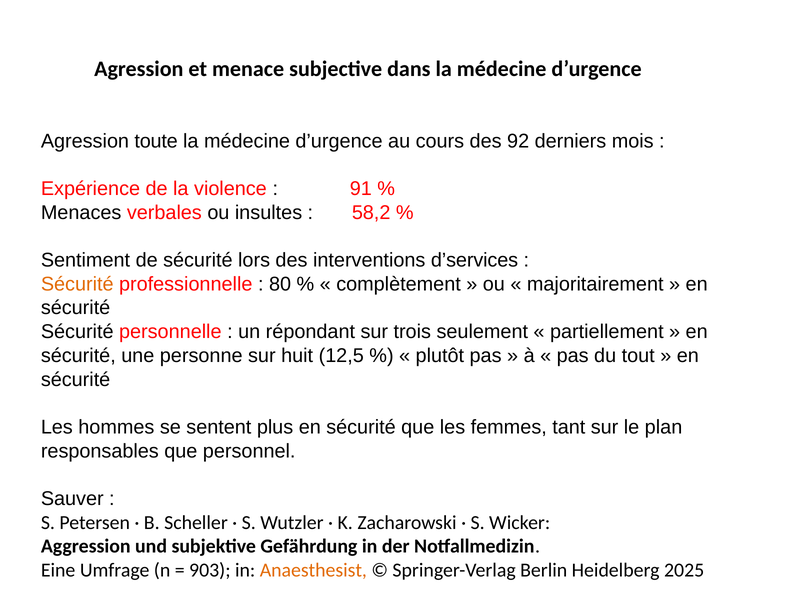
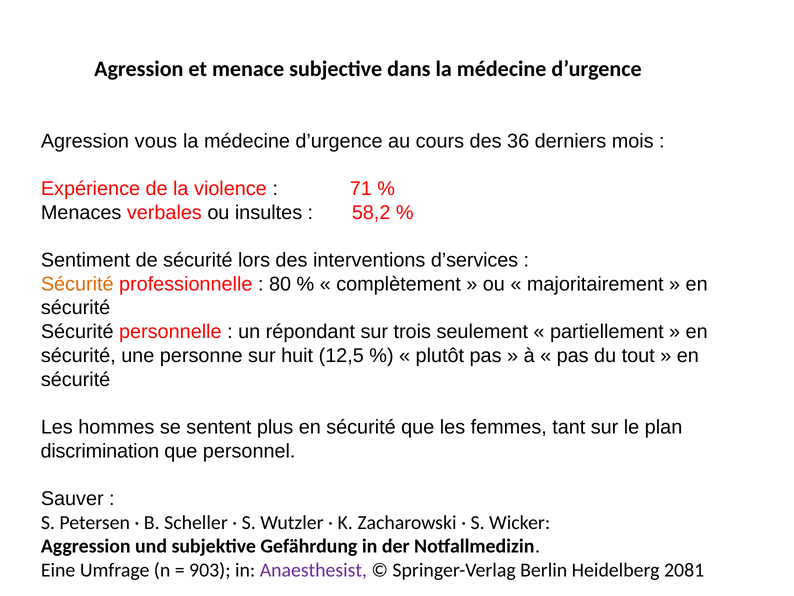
toute: toute -> vous (156, 141)
92: 92 -> 36 (518, 141)
91: 91 -> 71 (361, 189)
responsables: responsables -> discrimination (100, 451)
Anaesthesist colour: orange -> purple (313, 570)
2025: 2025 -> 2081 (684, 570)
